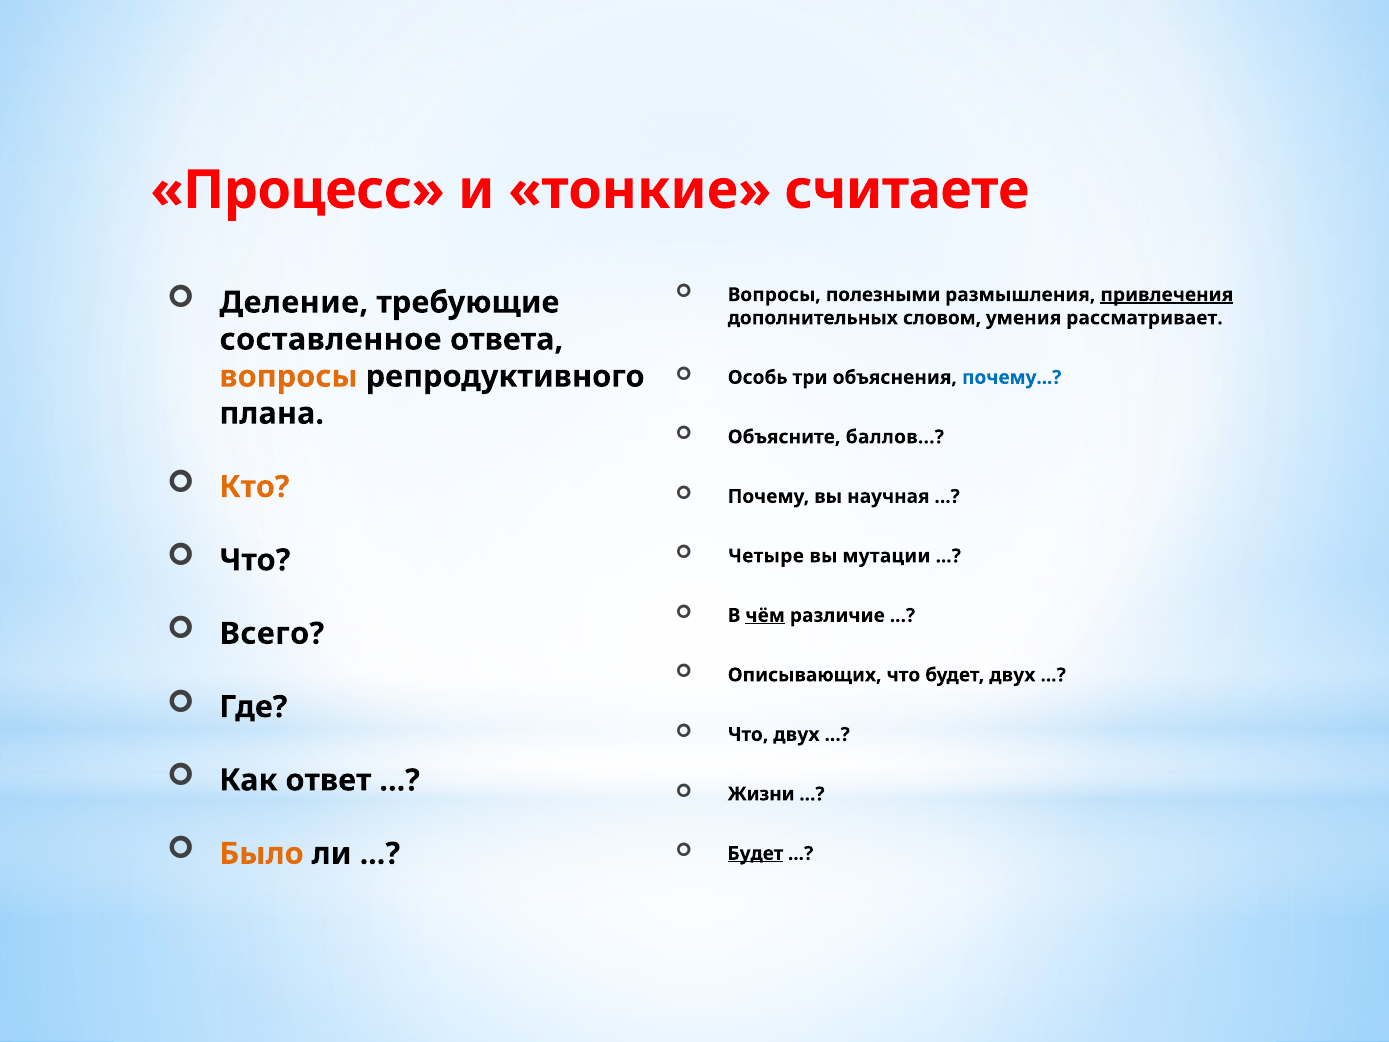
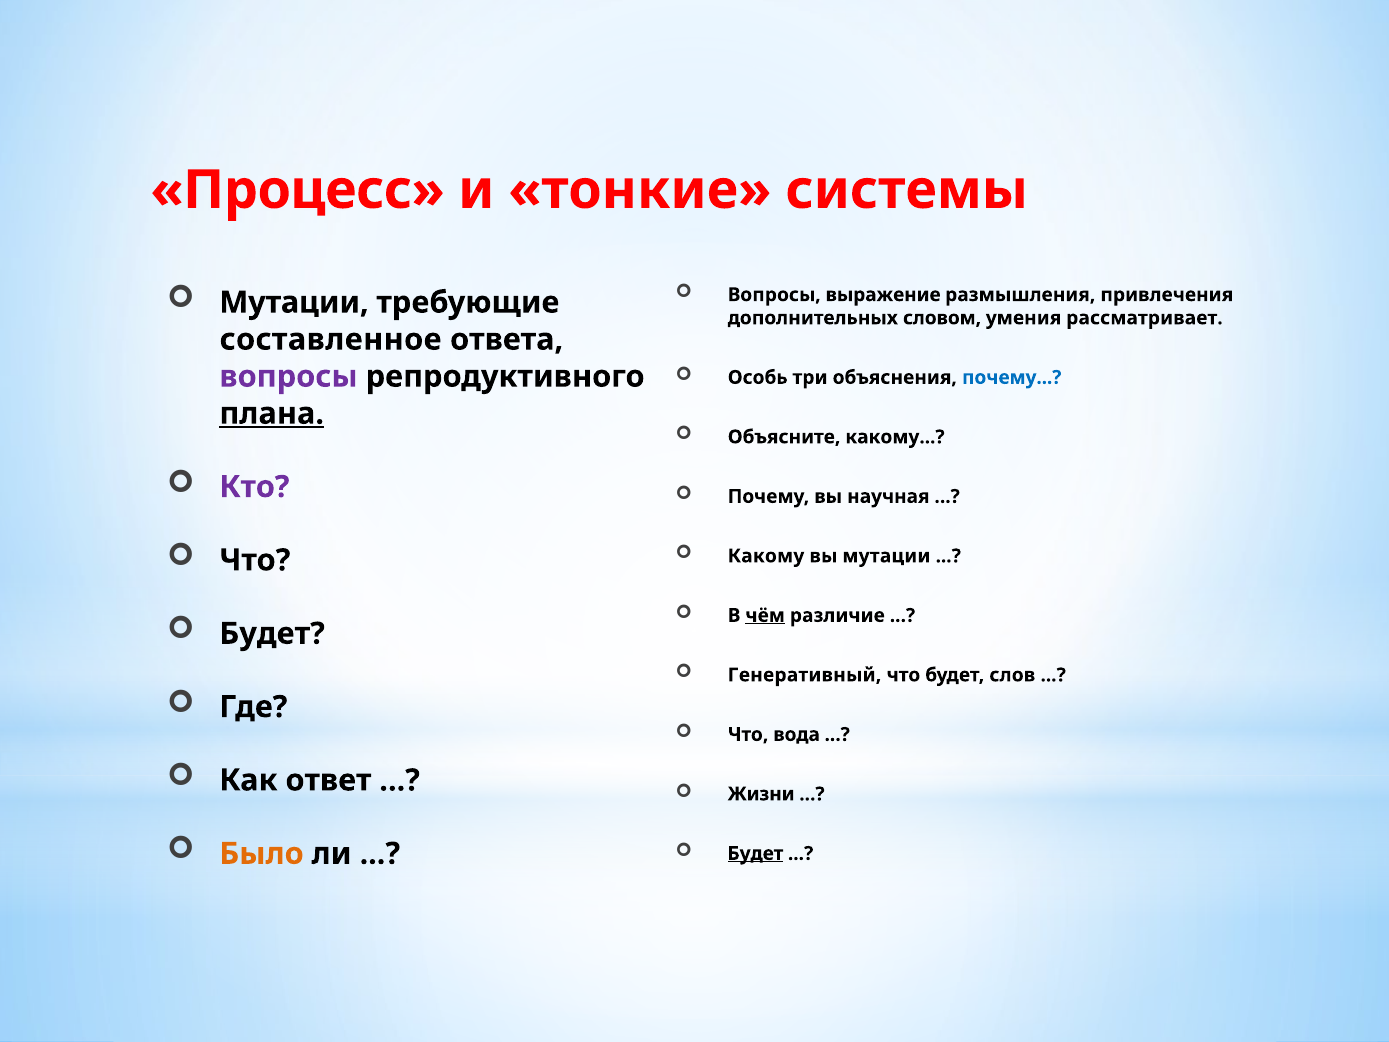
считаете: считаете -> системы (907, 190)
полезными: полезными -> выражение (883, 295)
привлечения underline: present -> none (1167, 295)
Деление: Деление -> Мутации (294, 302)
вопросы colour: orange -> purple (288, 376)
плана underline: none -> present (272, 413)
Объясните баллов: баллов -> какому (895, 437)
Кто colour: orange -> purple (254, 487)
Четыре: Четыре -> Какому (766, 556)
Всего: Всего -> Будет (272, 633)
Описывающих: Описывающих -> Генеративный (804, 675)
будет двух: двух -> слов (1012, 675)
Что двух: двух -> вода (797, 734)
